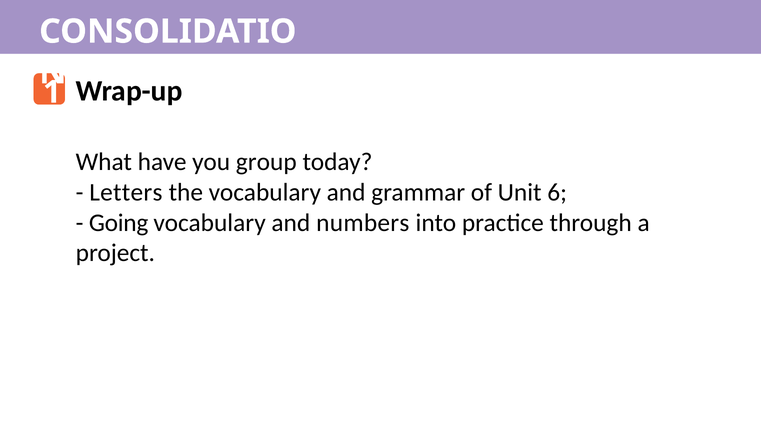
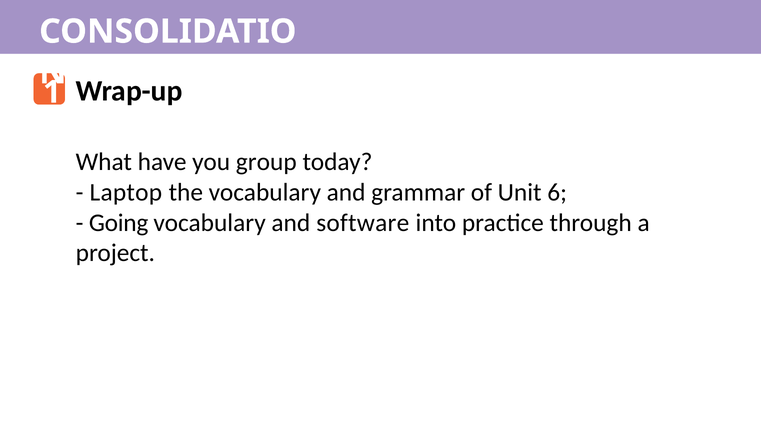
Letters: Letters -> Laptop (126, 192)
numbers: numbers -> software (363, 223)
